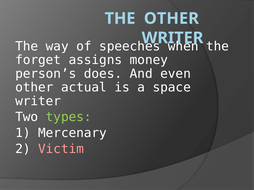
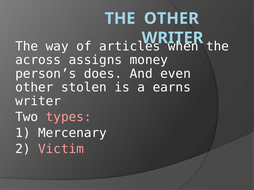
speeches: speeches -> articles (130, 46)
forget: forget -> across (38, 60)
actual: actual -> stolen (84, 88)
space: space -> earns (172, 88)
types colour: light green -> pink (69, 117)
